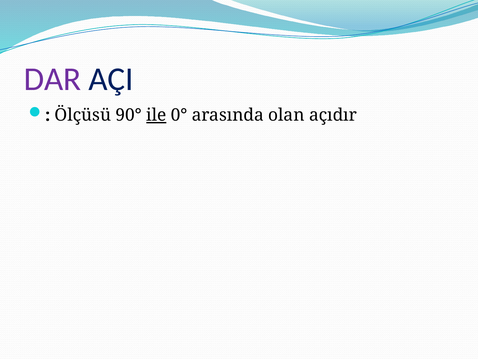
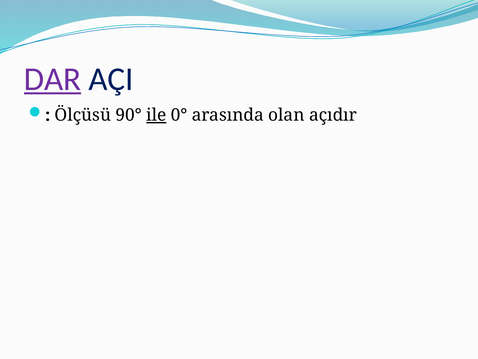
DAR underline: none -> present (53, 79)
